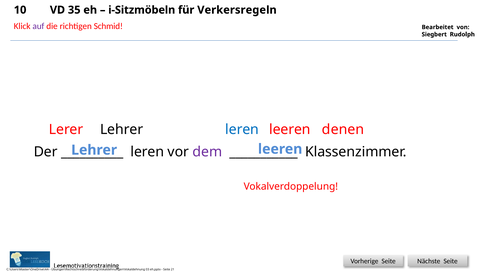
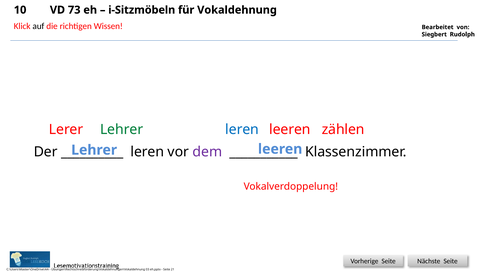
35: 35 -> 73 (74, 10)
Verkersregeln: Verkersregeln -> Vokaldehnung (237, 10)
auf colour: purple -> black (38, 26)
Schmid: Schmid -> Wissen (108, 26)
Lehrer colour: black -> green (122, 129)
denen: denen -> zählen (343, 129)
